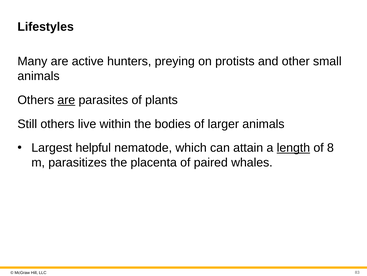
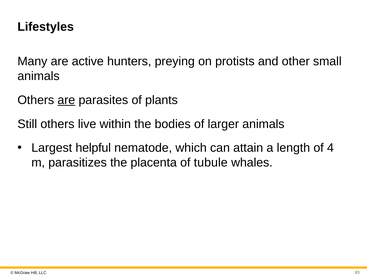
length underline: present -> none (293, 148)
8: 8 -> 4 (330, 148)
paired: paired -> tubule (211, 162)
